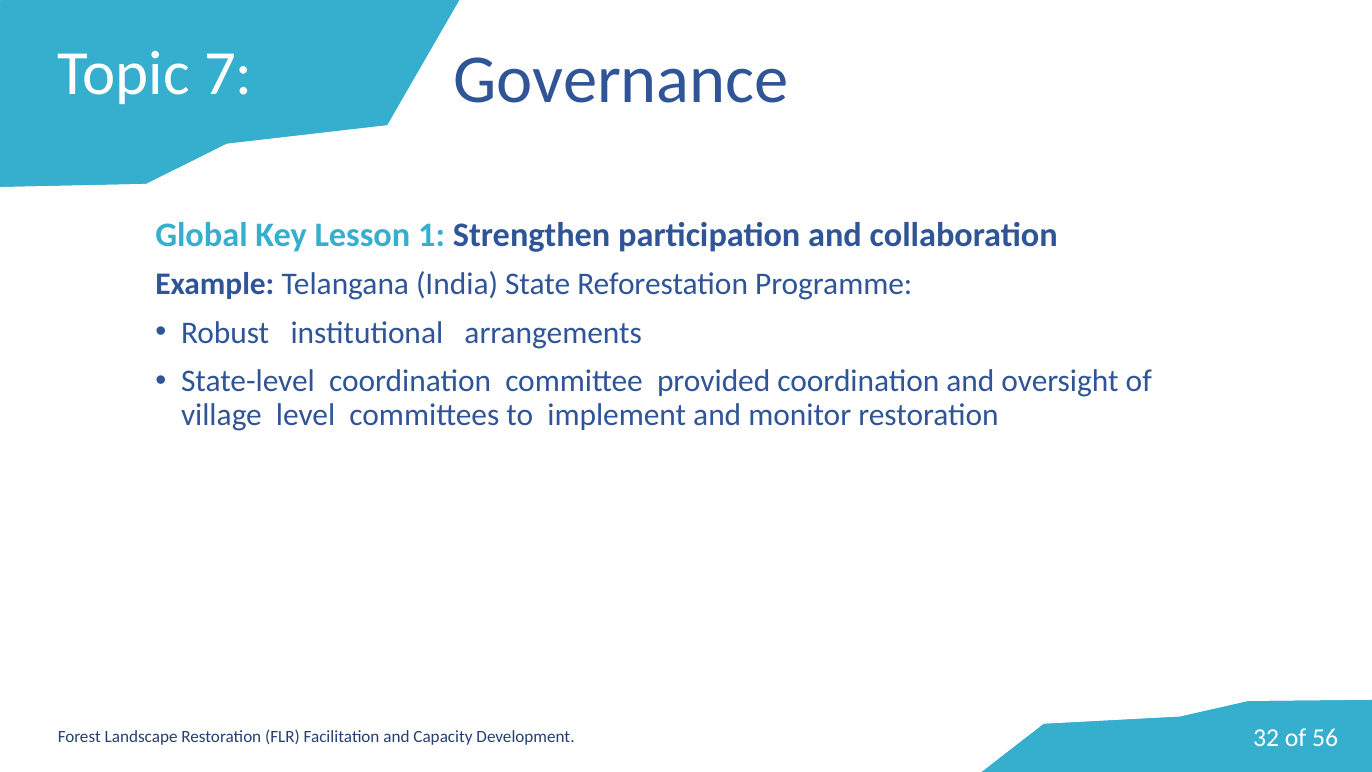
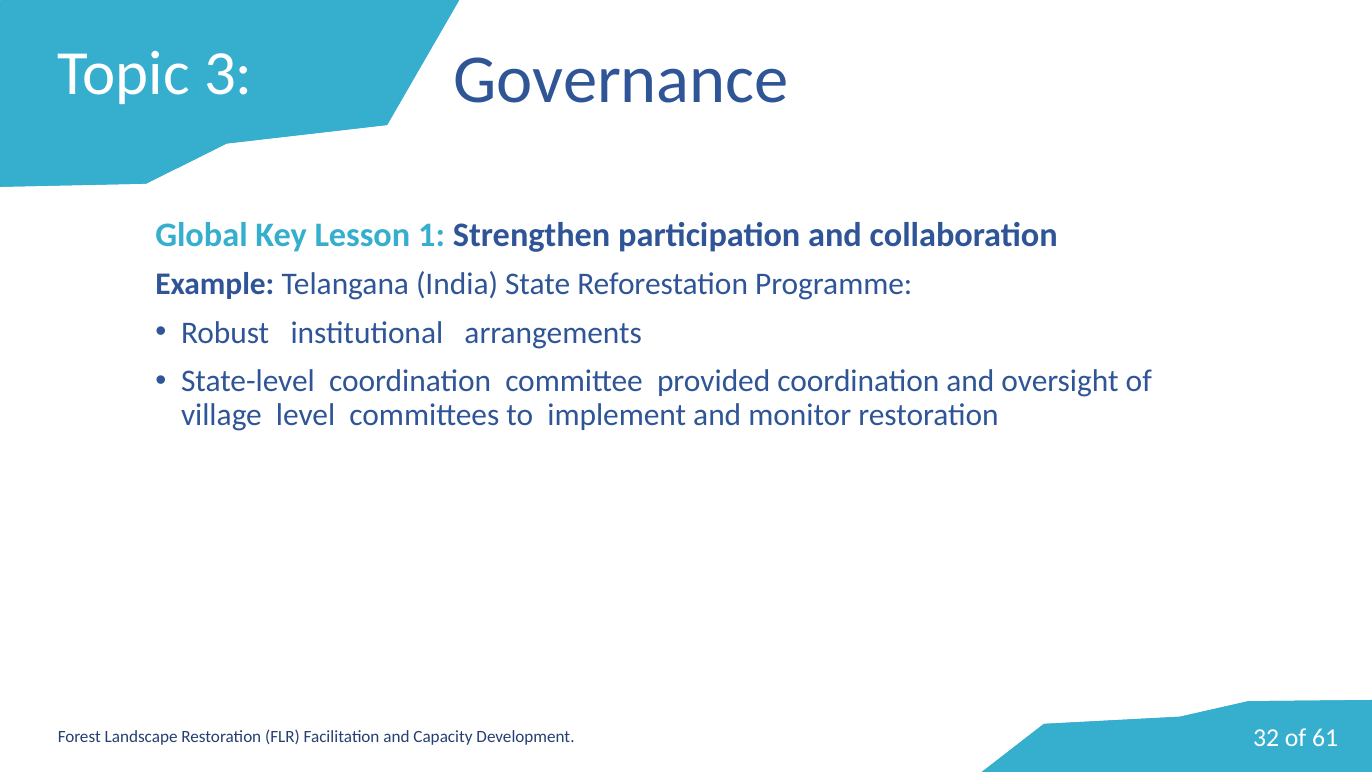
7: 7 -> 3 (228, 74)
56: 56 -> 61 (1325, 737)
